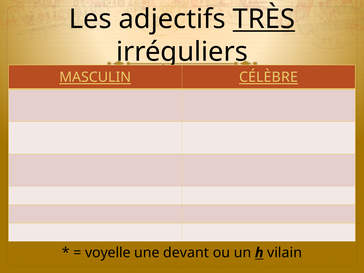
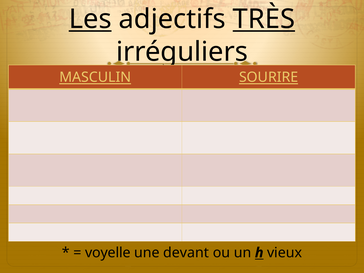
Les underline: none -> present (90, 19)
CÉLÈBRE: CÉLÈBRE -> SOURIRE (269, 77)
vilain: vilain -> vieux (285, 253)
